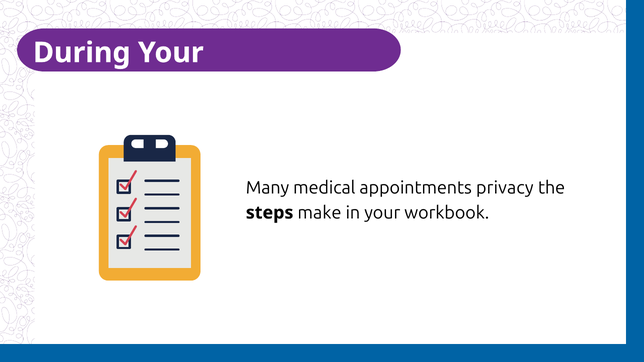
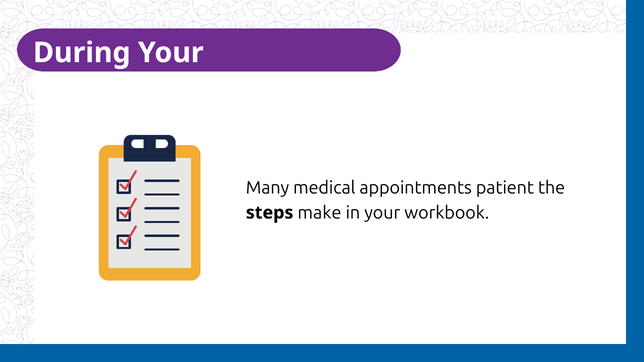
privacy: privacy -> patient (505, 188)
